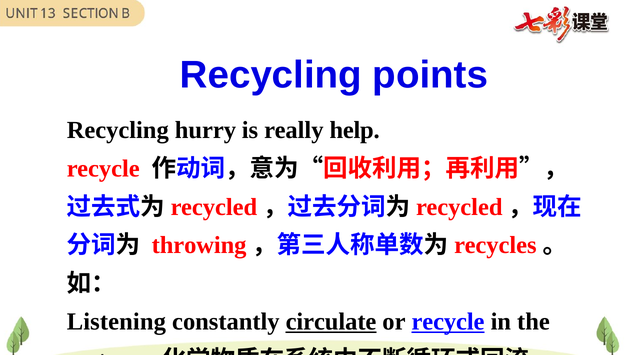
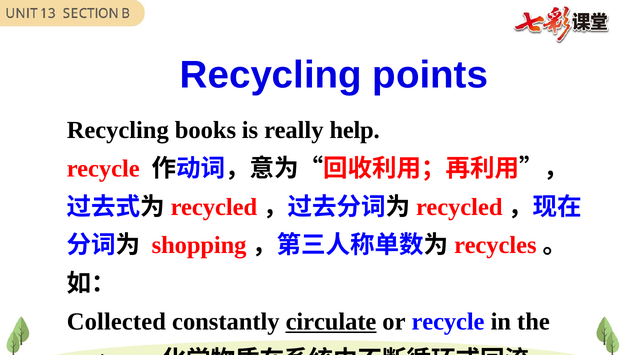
hurry: hurry -> books (205, 130)
throwing: throwing -> shopping (199, 245)
Listening: Listening -> Collected (116, 322)
recycle underline: present -> none (448, 322)
